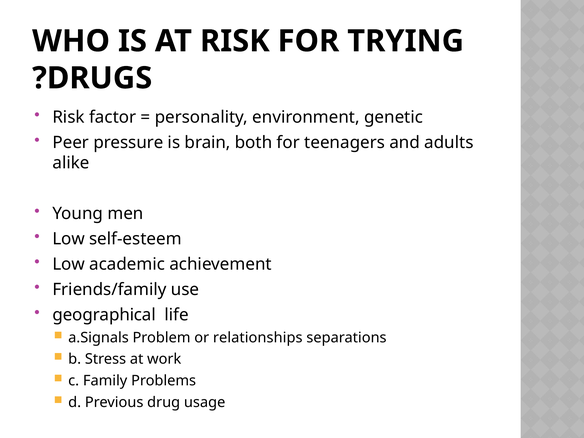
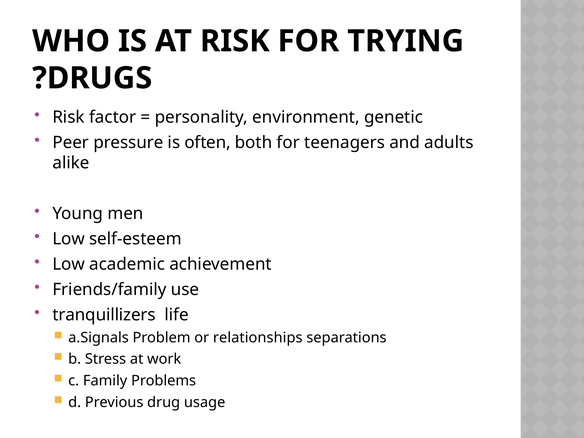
brain: brain -> often (208, 142)
geographical: geographical -> tranquillizers (104, 315)
